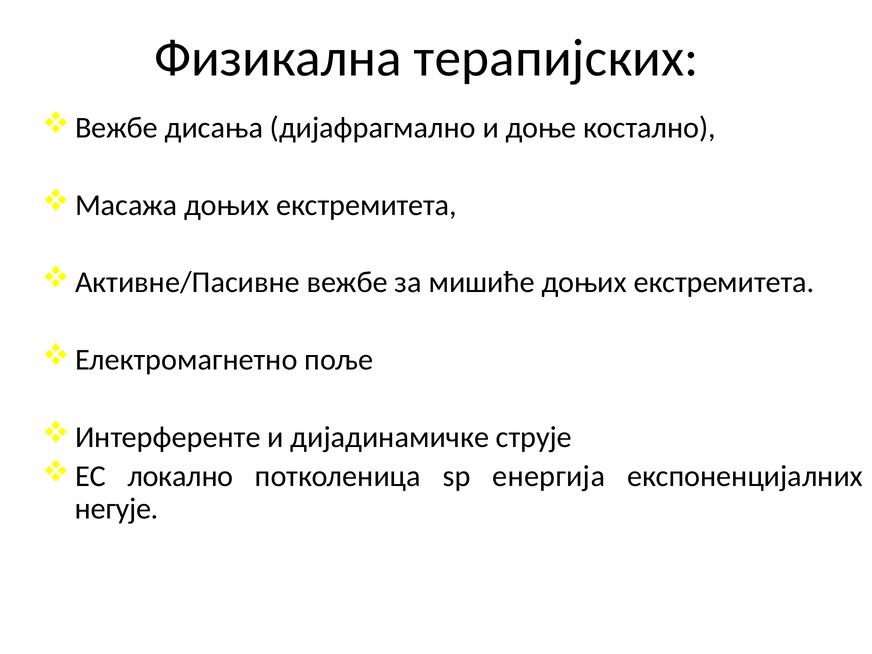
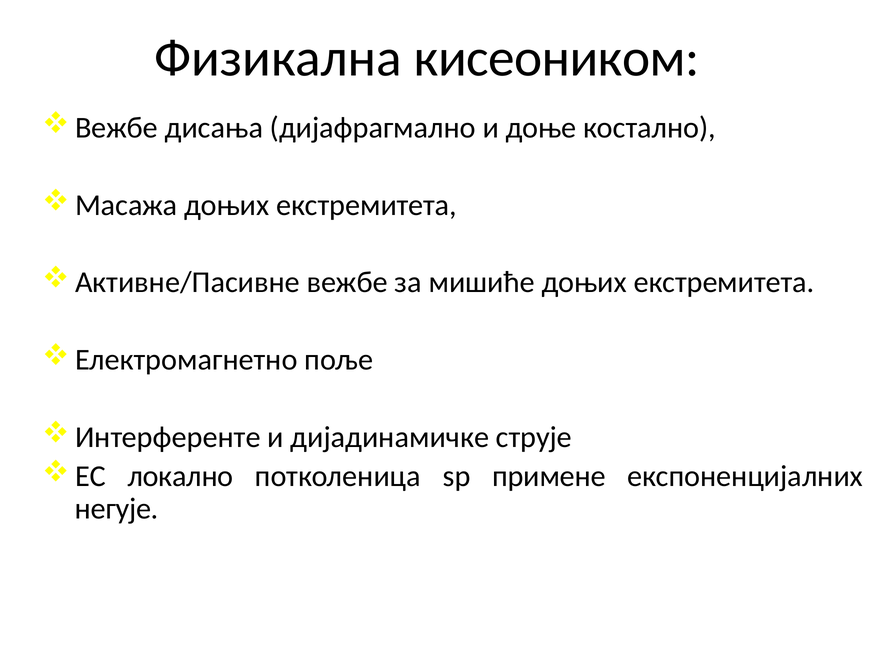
терапијских: терапијских -> кисеоником (557, 58)
енергија: енергија -> примене (549, 476)
